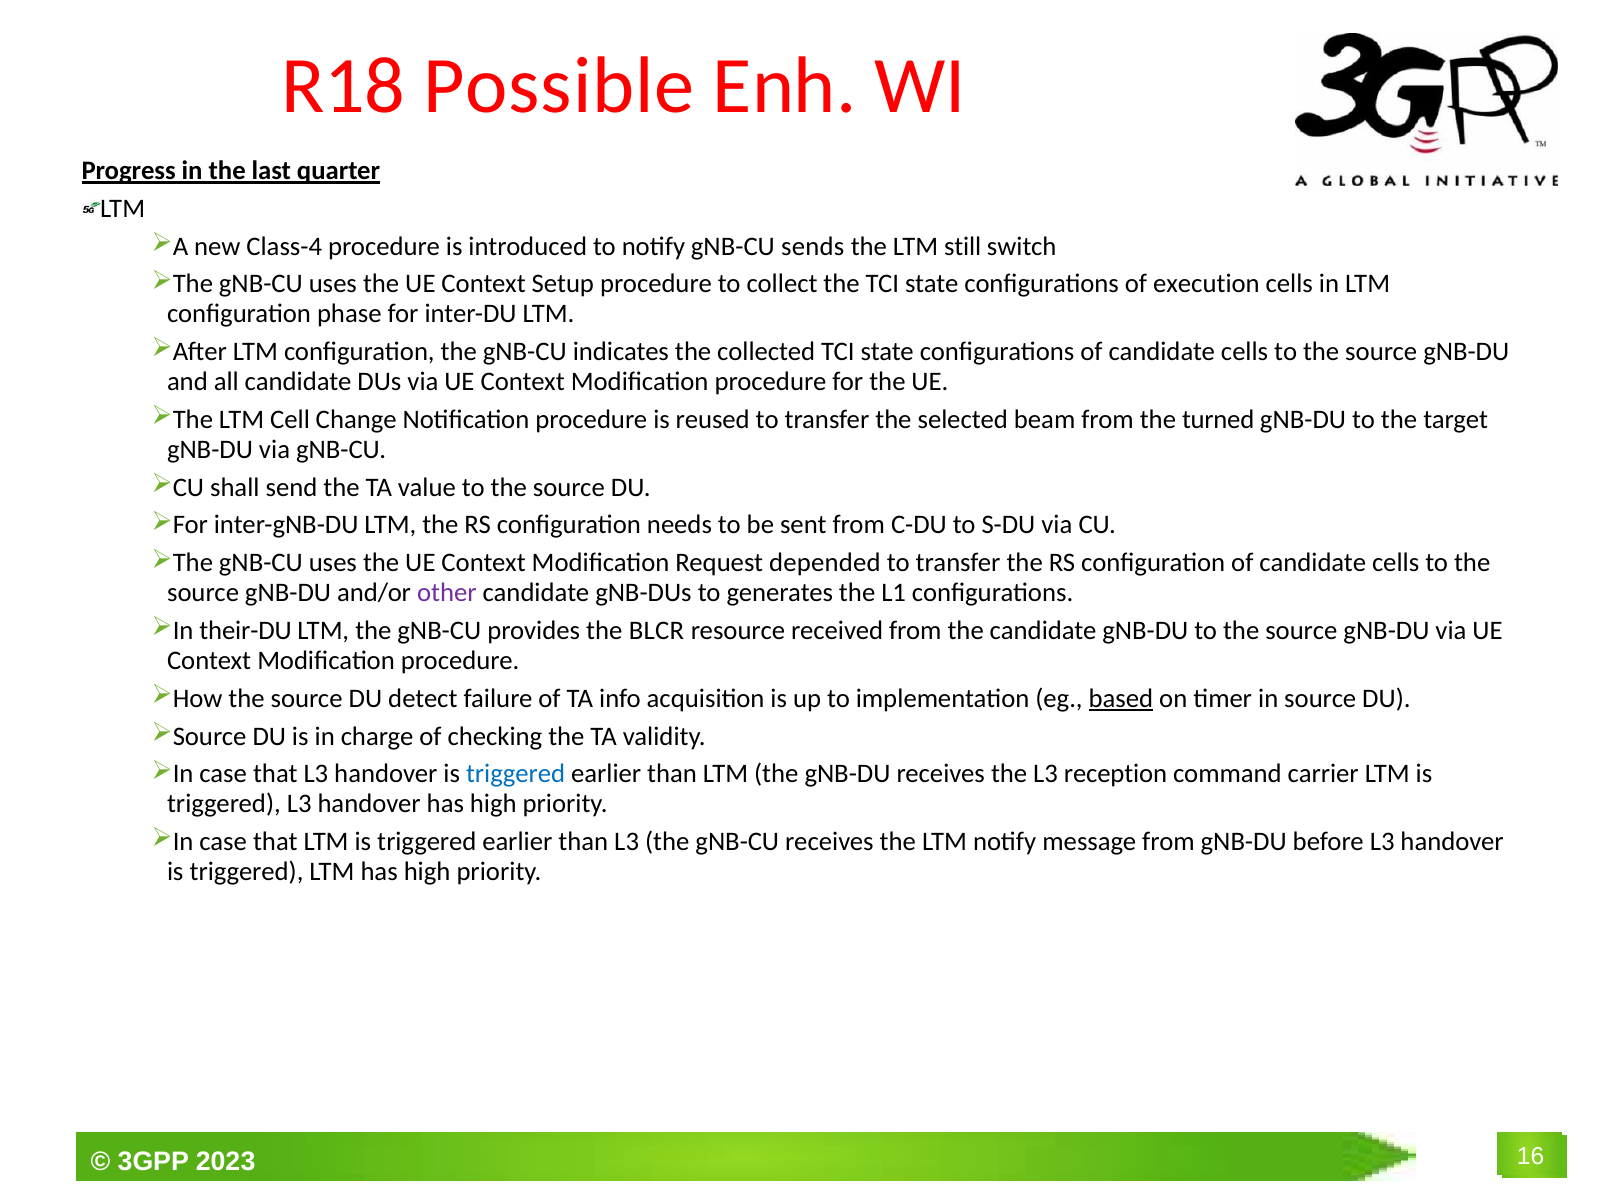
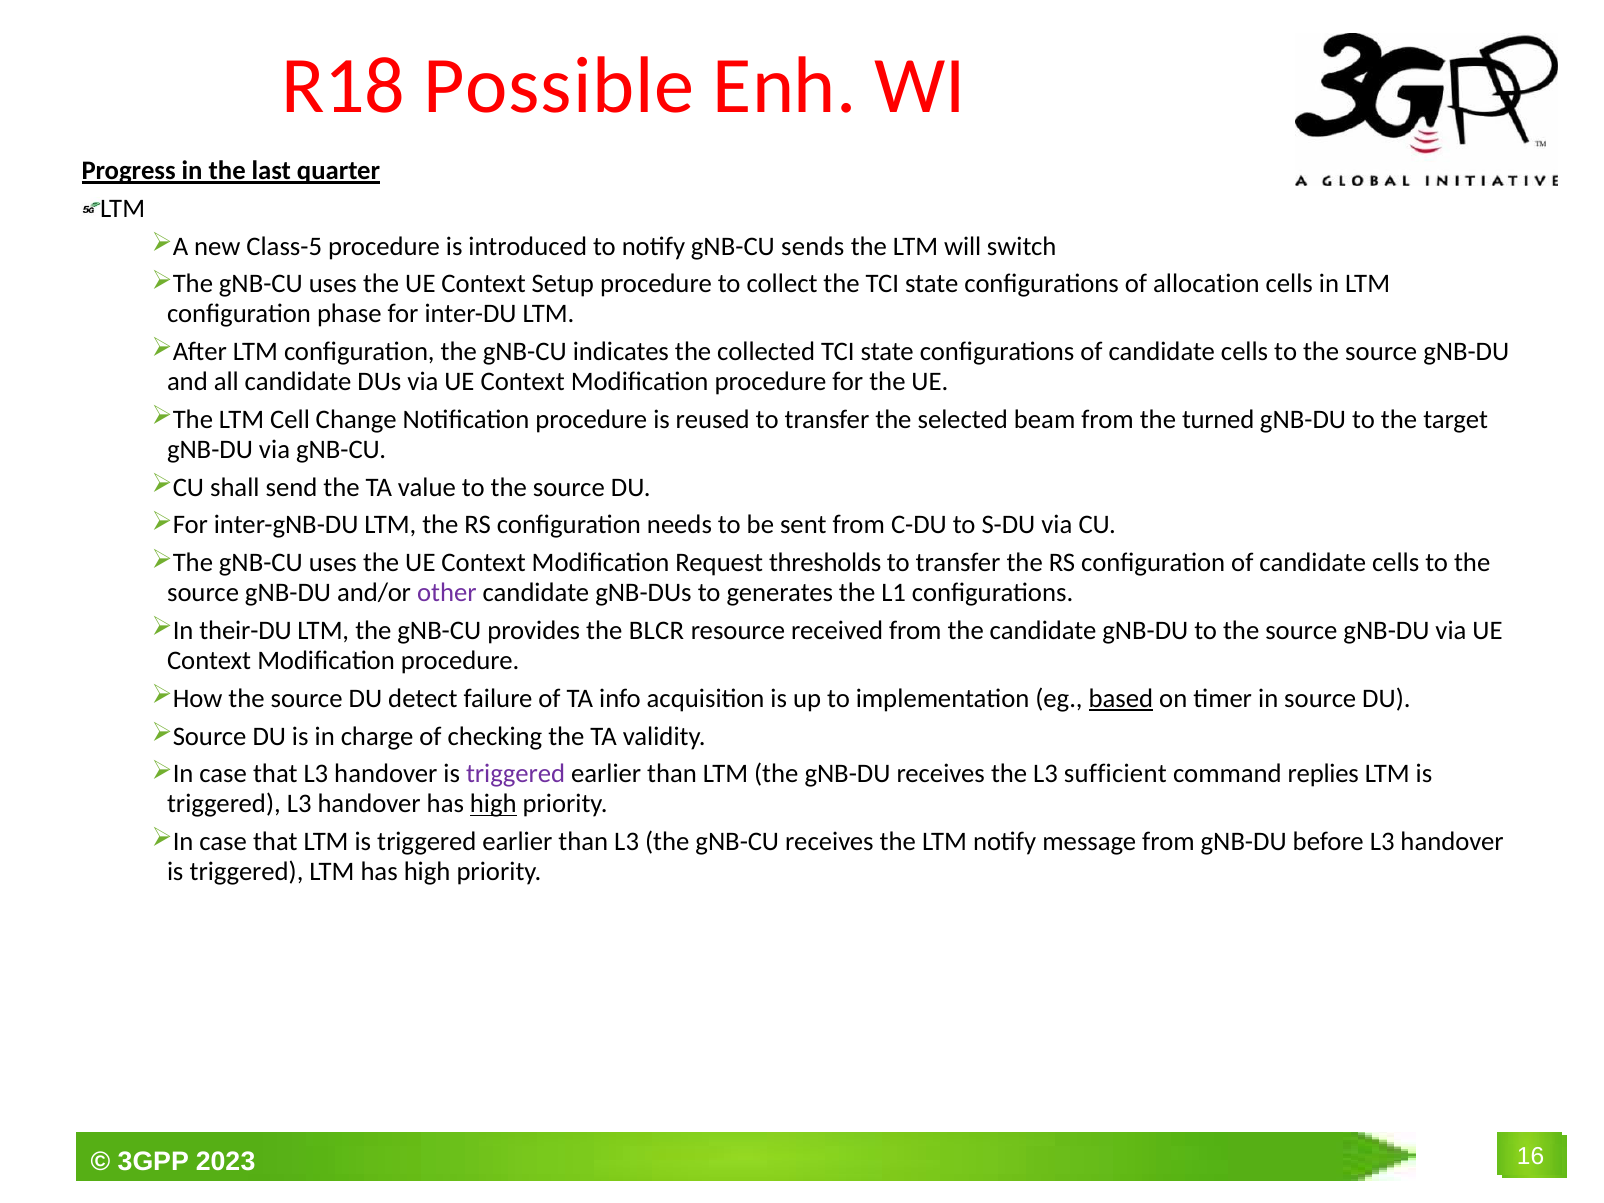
Class-4: Class-4 -> Class-5 (284, 246)
still: still -> will (963, 246)
execution: execution -> allocation (1206, 284)
depended: depended -> thresholds (825, 563)
triggered colour: blue -> purple (516, 774)
reception: reception -> sufficient (1115, 774)
carrier: carrier -> replies (1323, 774)
high underline: none -> present (493, 804)
